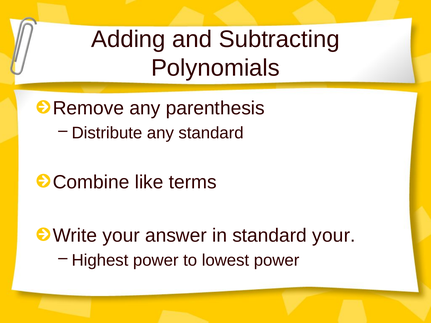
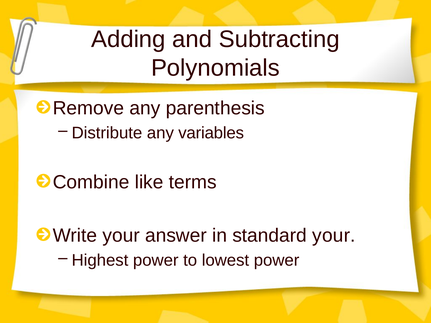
any standard: standard -> variables (211, 133)
